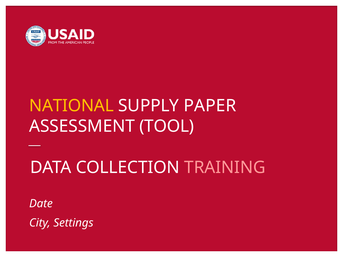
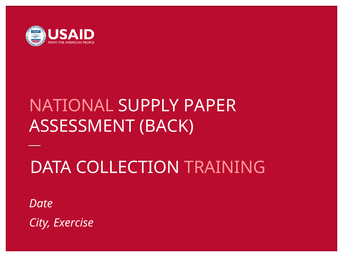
NATIONAL colour: yellow -> pink (71, 106)
TOOL: TOOL -> BACK (166, 126)
Settings: Settings -> Exercise (73, 223)
